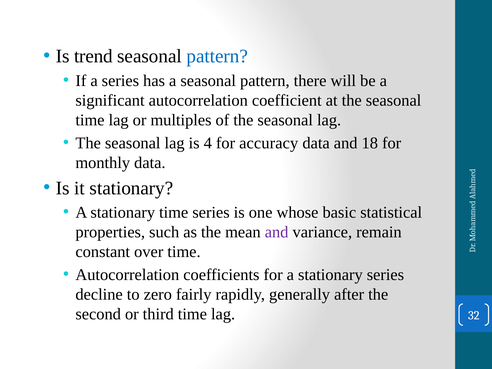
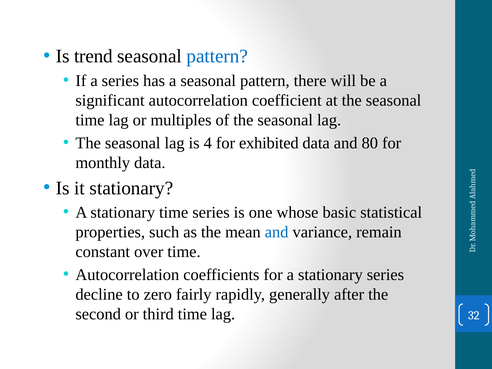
accuracy: accuracy -> exhibited (269, 143)
18: 18 -> 80 (370, 143)
and colour: purple -> blue (277, 232)
